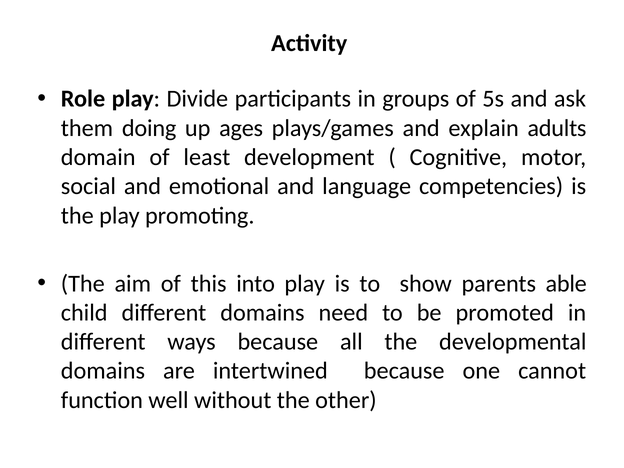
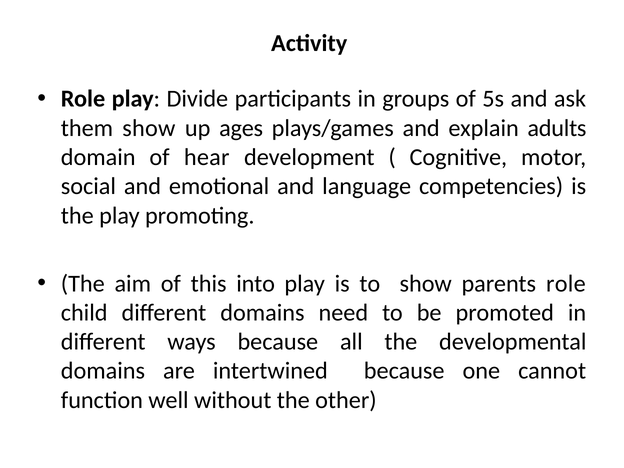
them doing: doing -> show (149, 128)
least: least -> hear (207, 157)
parents able: able -> role (566, 284)
